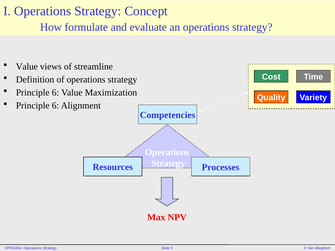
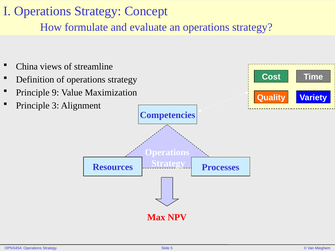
Value: Value -> China (27, 67)
6: 6 -> 9 (55, 93)
6: 6 -> 3 (55, 106)
